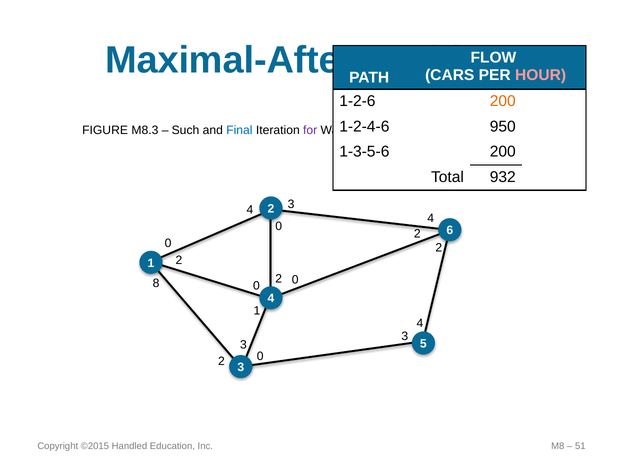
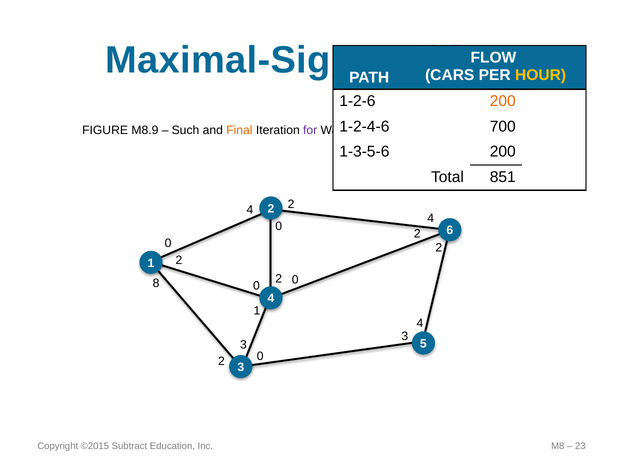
Maximal-After: Maximal-After -> Maximal-Sign (230, 60)
HOUR colour: pink -> yellow (541, 75)
950: 950 -> 700 (503, 127)
M8.3: M8.3 -> M8.9 (145, 130)
Final colour: blue -> orange (239, 130)
932: 932 -> 851 (503, 177)
3: 3 -> 2 (291, 204)
Handled: Handled -> Subtract (129, 446)
51: 51 -> 23 (580, 446)
